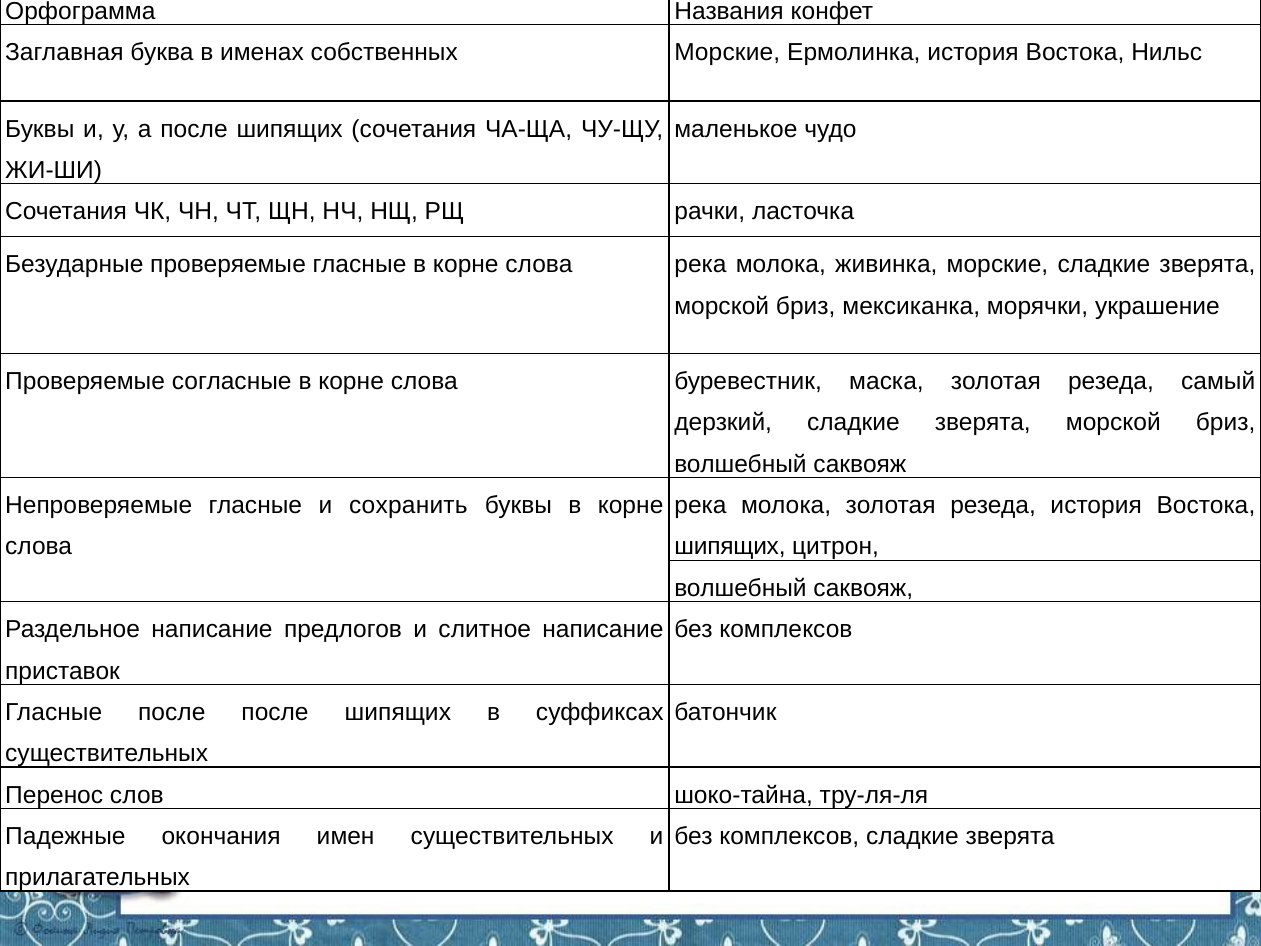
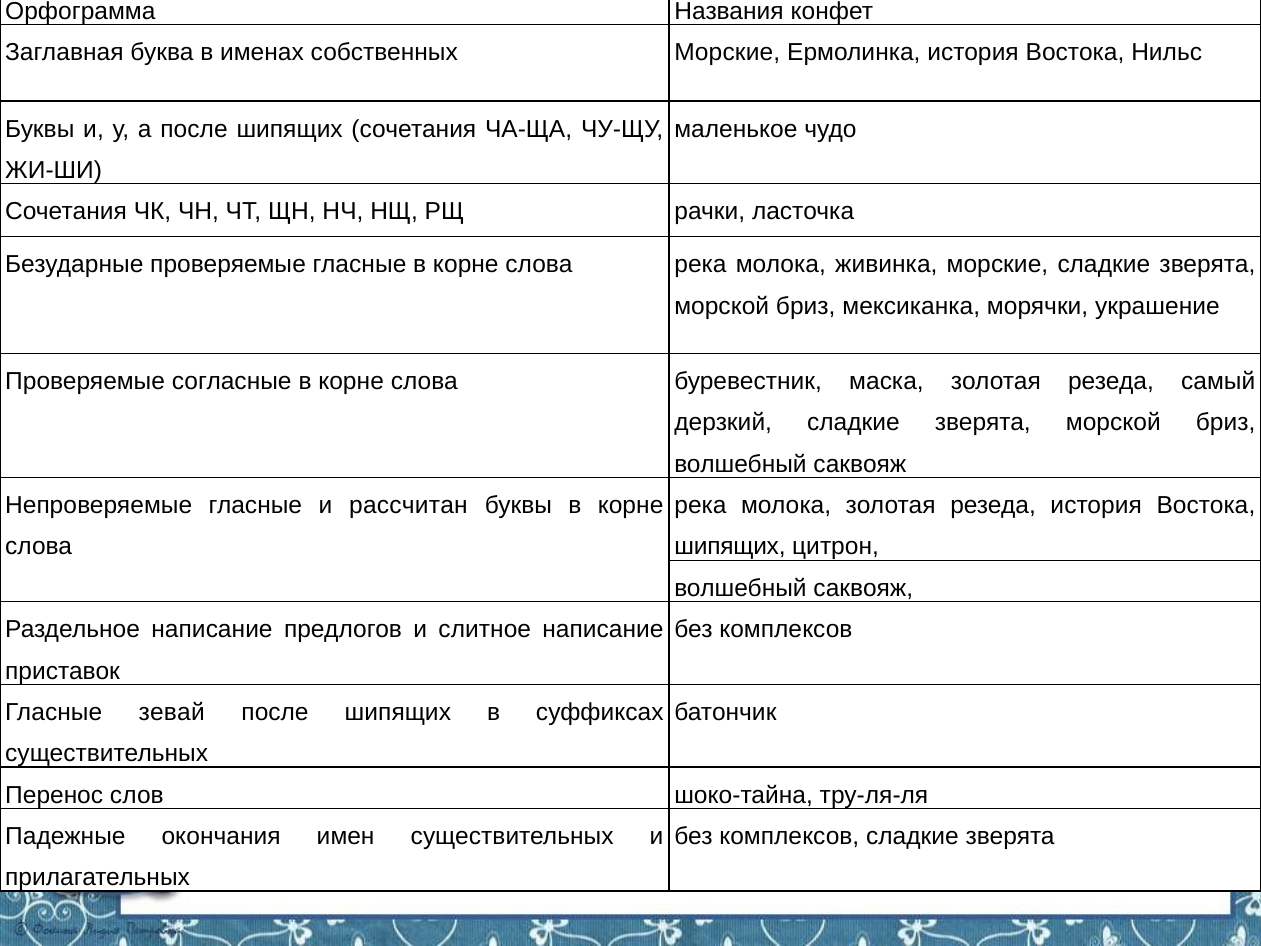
сохранить: сохранить -> рассчитан (408, 505)
Гласные после: после -> зевай (172, 712)
